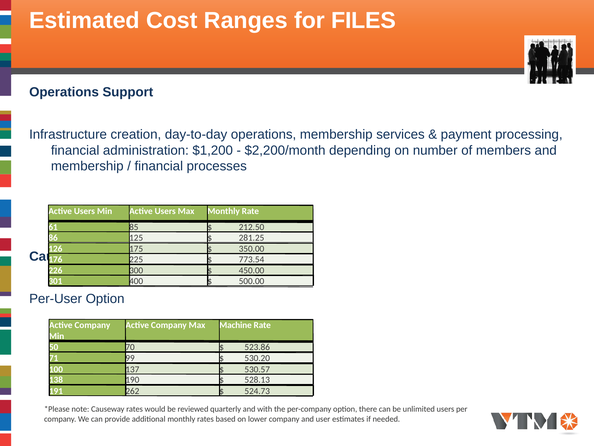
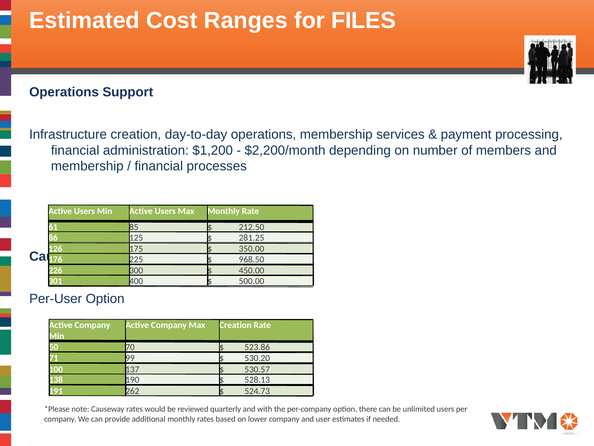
773.54: 773.54 -> 968.50 (252, 260)
Max Machine: Machine -> Creation (235, 325)
